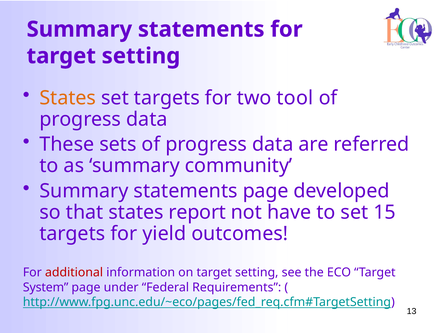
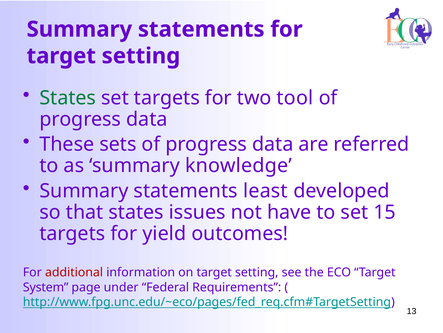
States colour: orange -> green (68, 98)
community: community -> knowledge (239, 165)
statements page: page -> least (265, 191)
report: report -> issues (197, 212)
